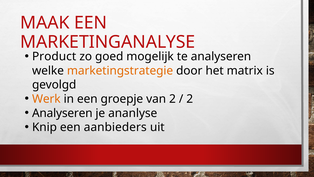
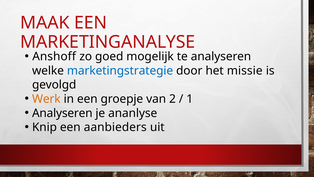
Product: Product -> Anshoff (54, 56)
marketingstrategie colour: orange -> blue (120, 71)
matrix: matrix -> missie (245, 71)
2: 2 -> 1 (190, 99)
